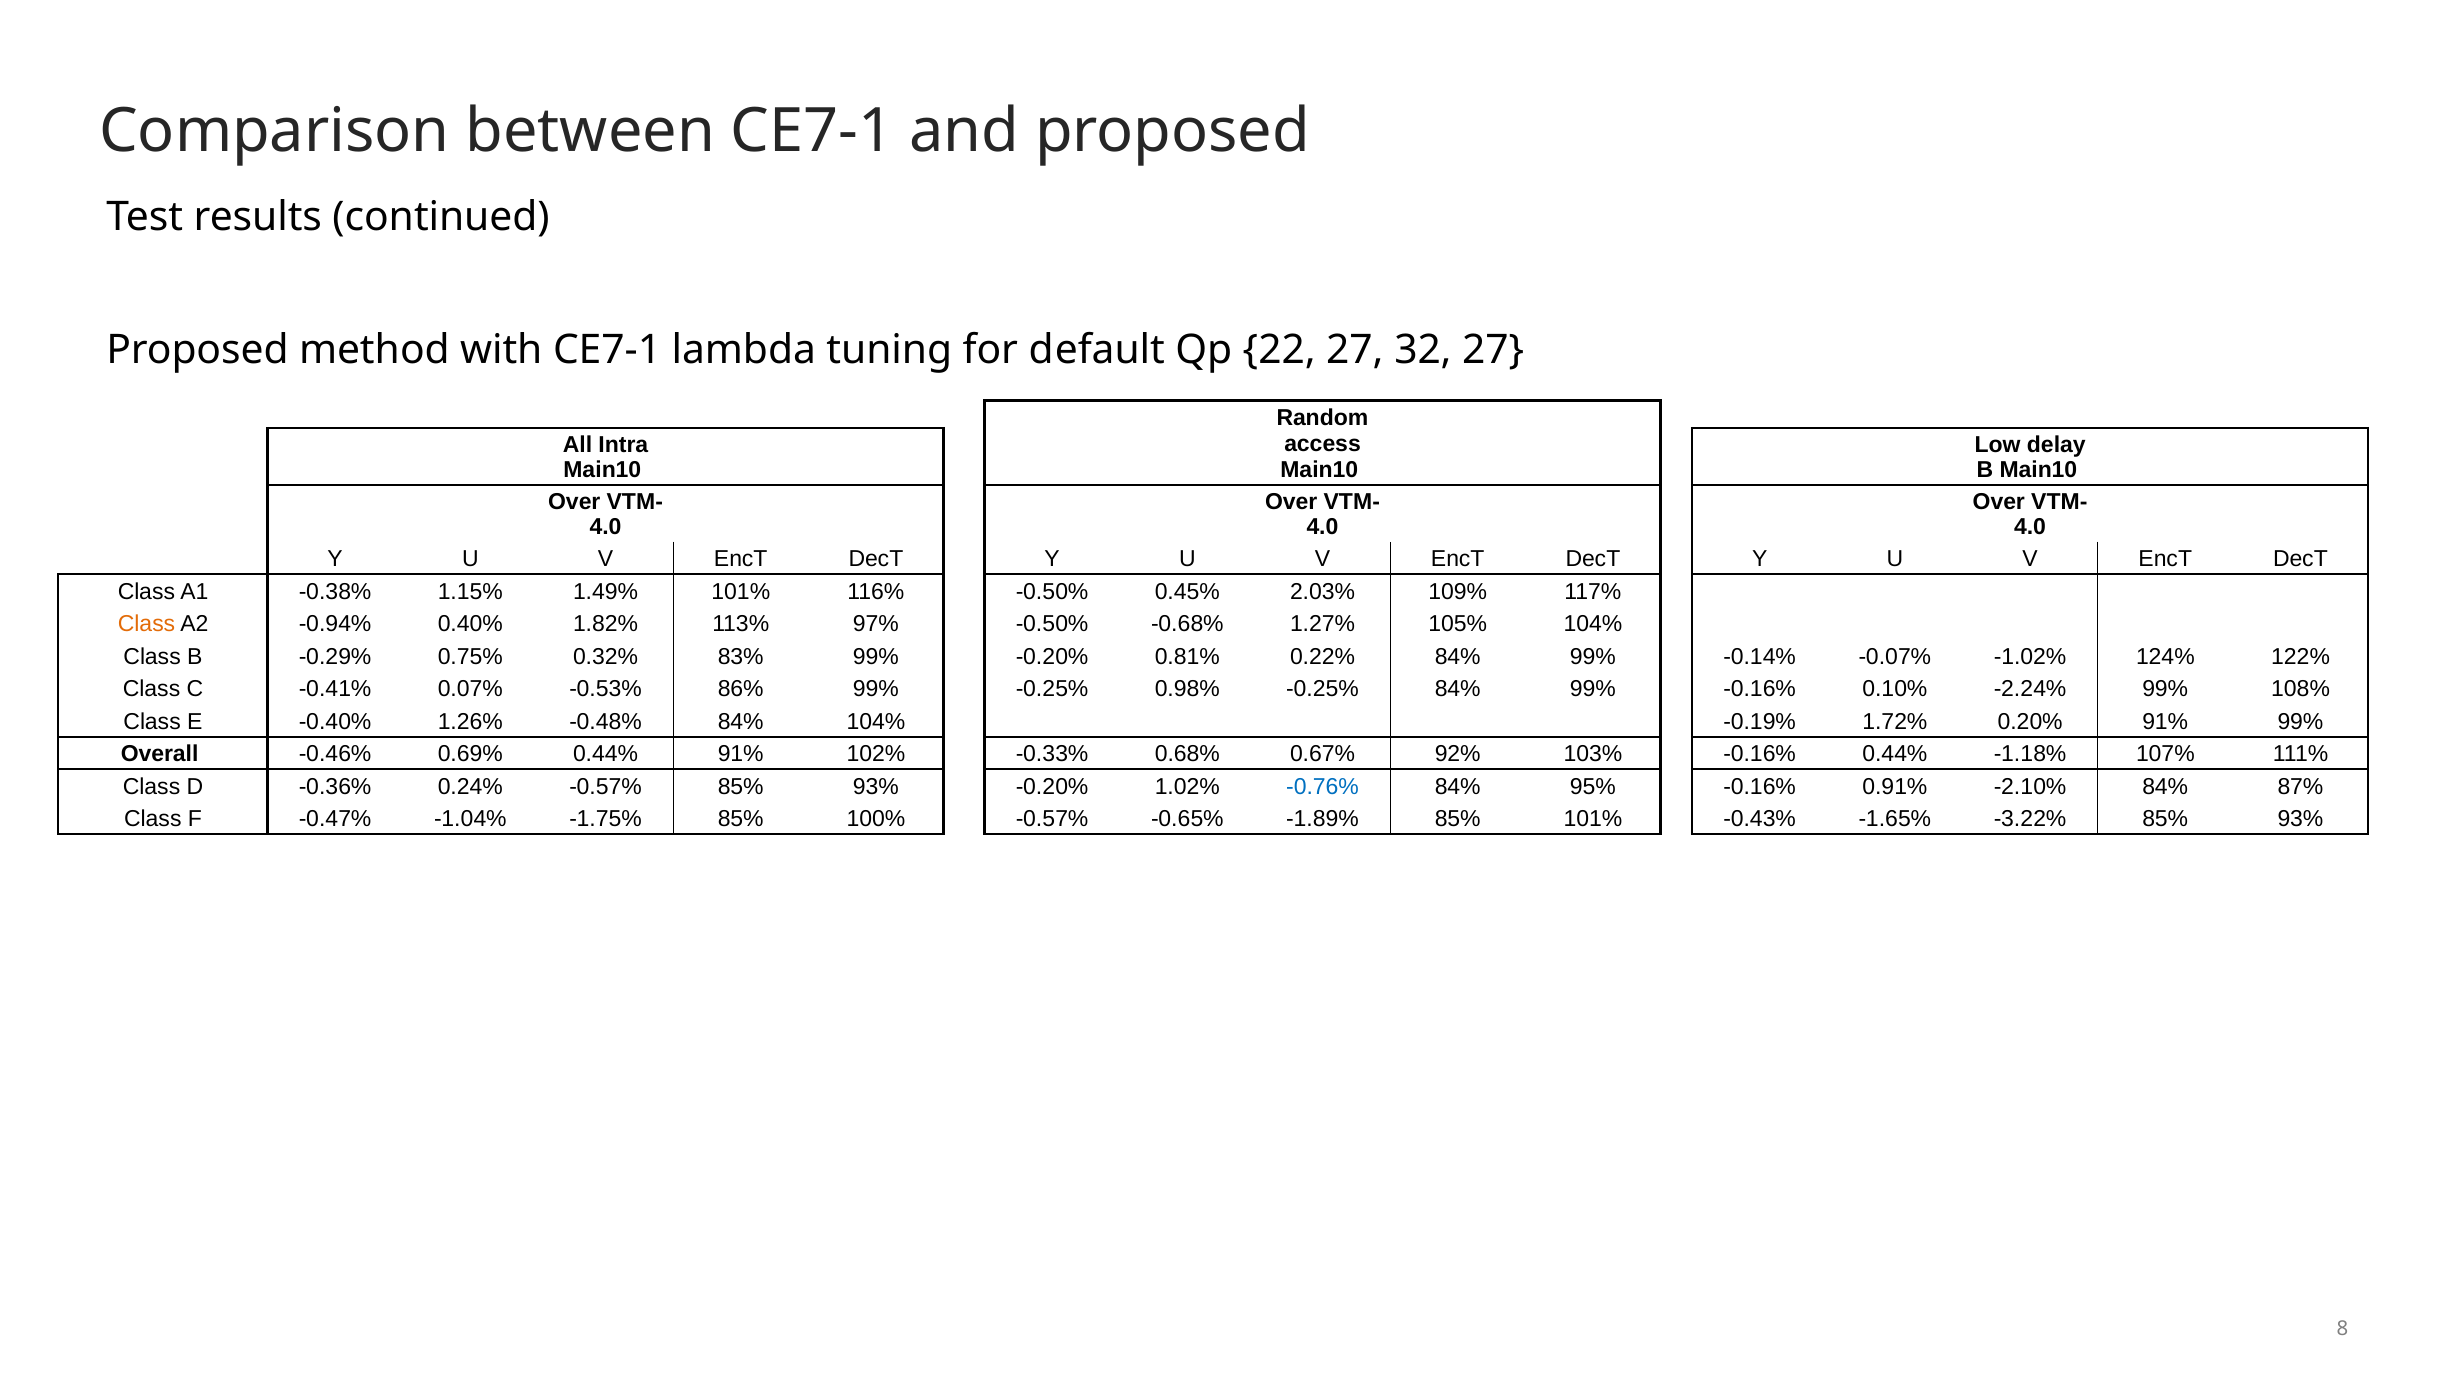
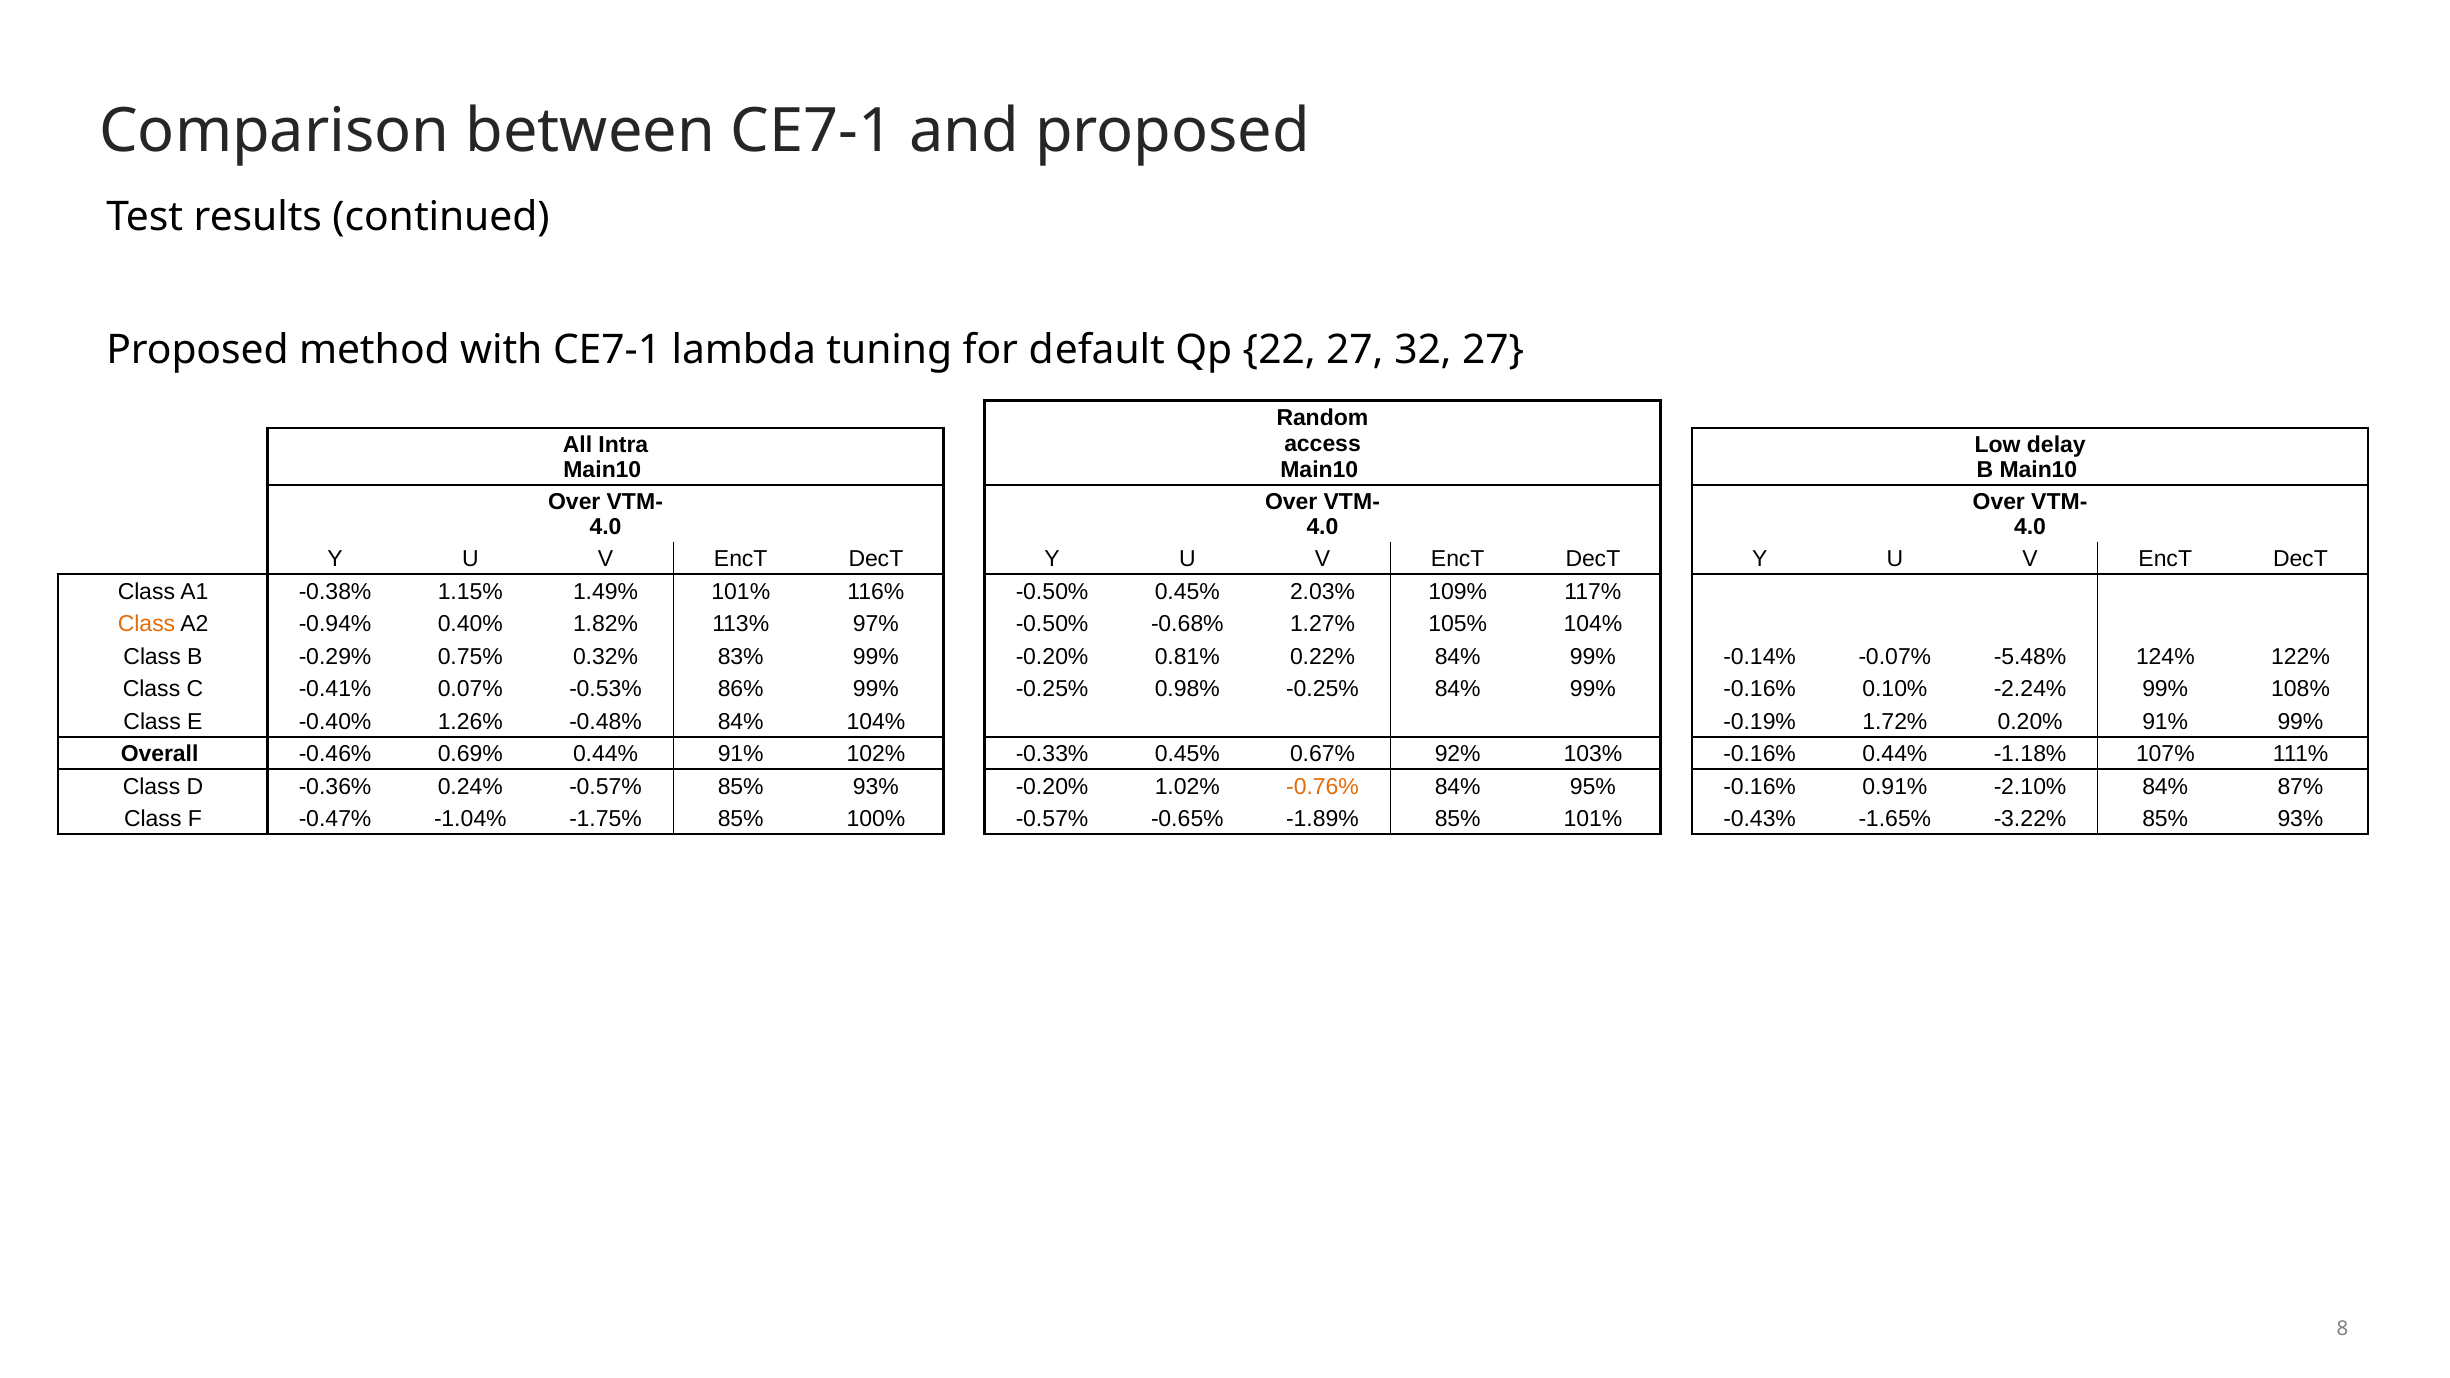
-1.02%: -1.02% -> -5.48% (2030, 657)
-0.33% 0.68%: 0.68% -> 0.45% (1187, 754)
-0.76% colour: blue -> orange (1323, 787)
